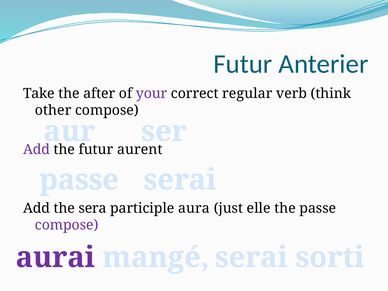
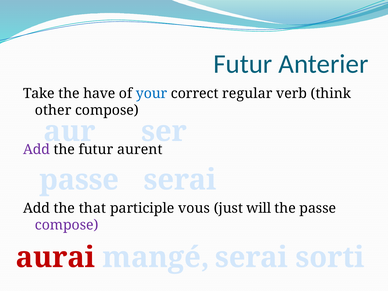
after: after -> have (99, 93)
your colour: purple -> blue (152, 93)
sera: sera -> that (92, 208)
aura: aura -> vous (194, 208)
elle: elle -> will (259, 208)
aurai colour: purple -> red (55, 257)
